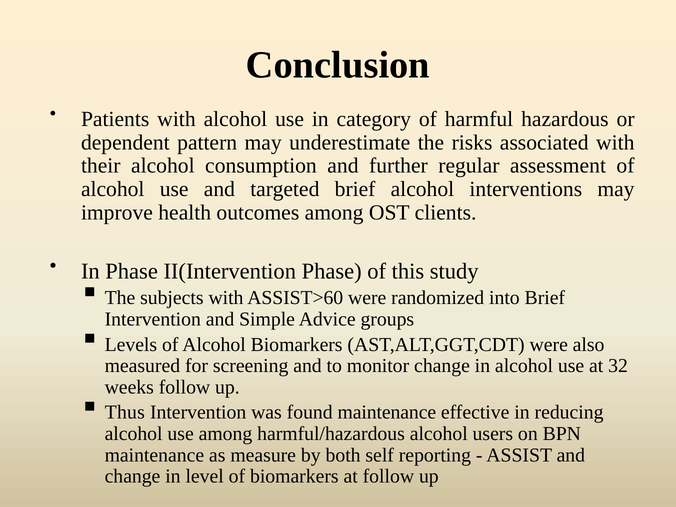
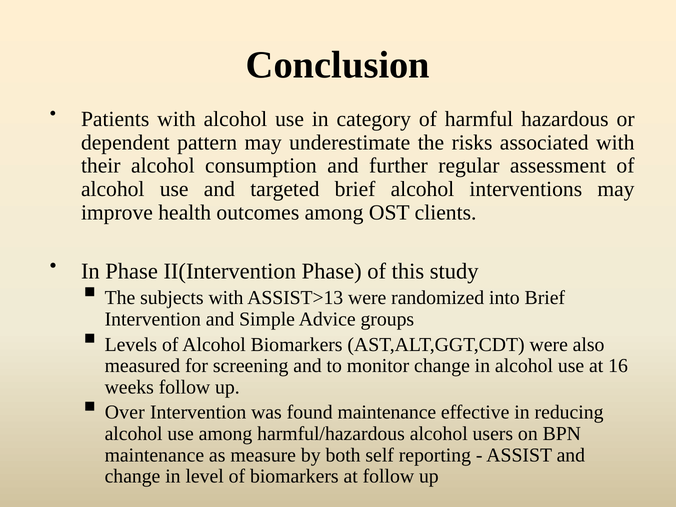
ASSIST>60: ASSIST>60 -> ASSIST>13 (295, 298)
32: 32 -> 16 (618, 366)
Thus: Thus -> Over (125, 412)
